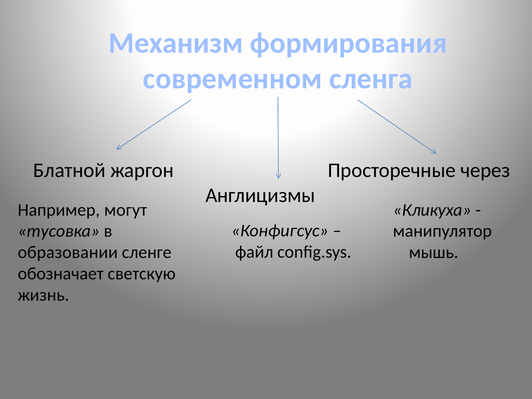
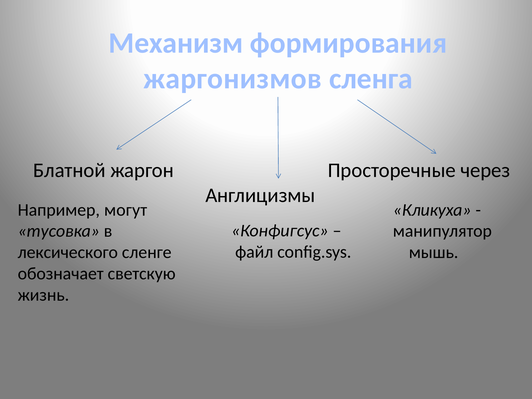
современном: современном -> жаргонизмов (233, 79)
образовании: образовании -> лексического (68, 252)
